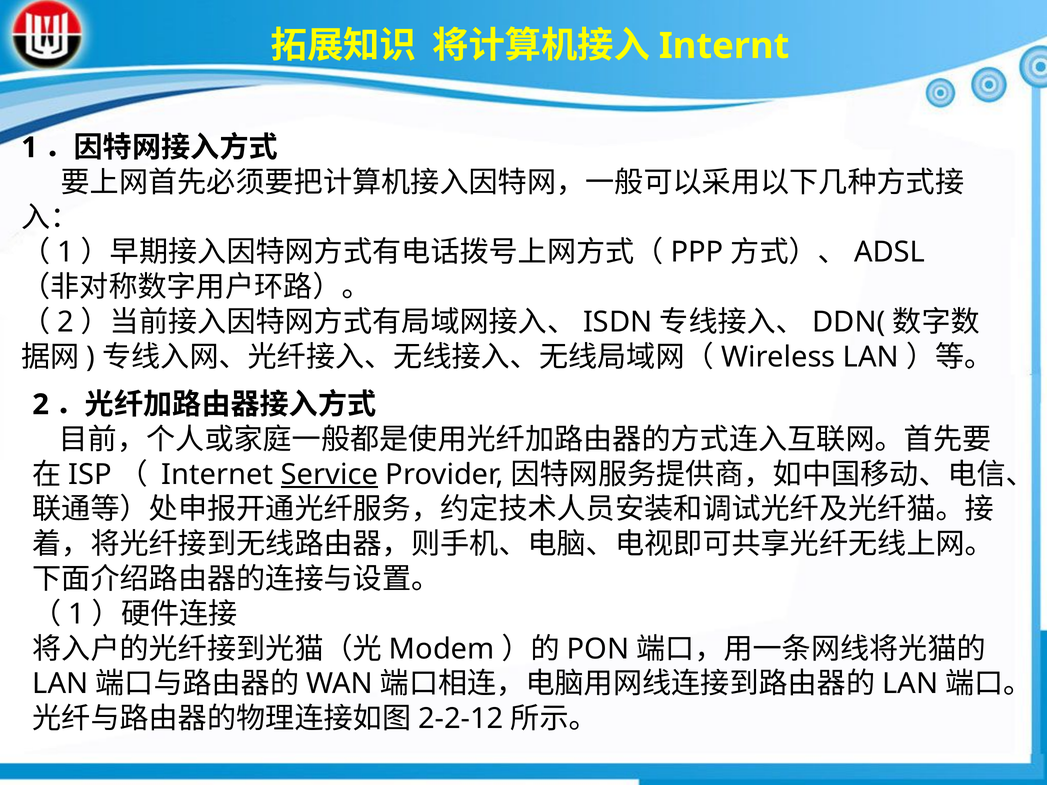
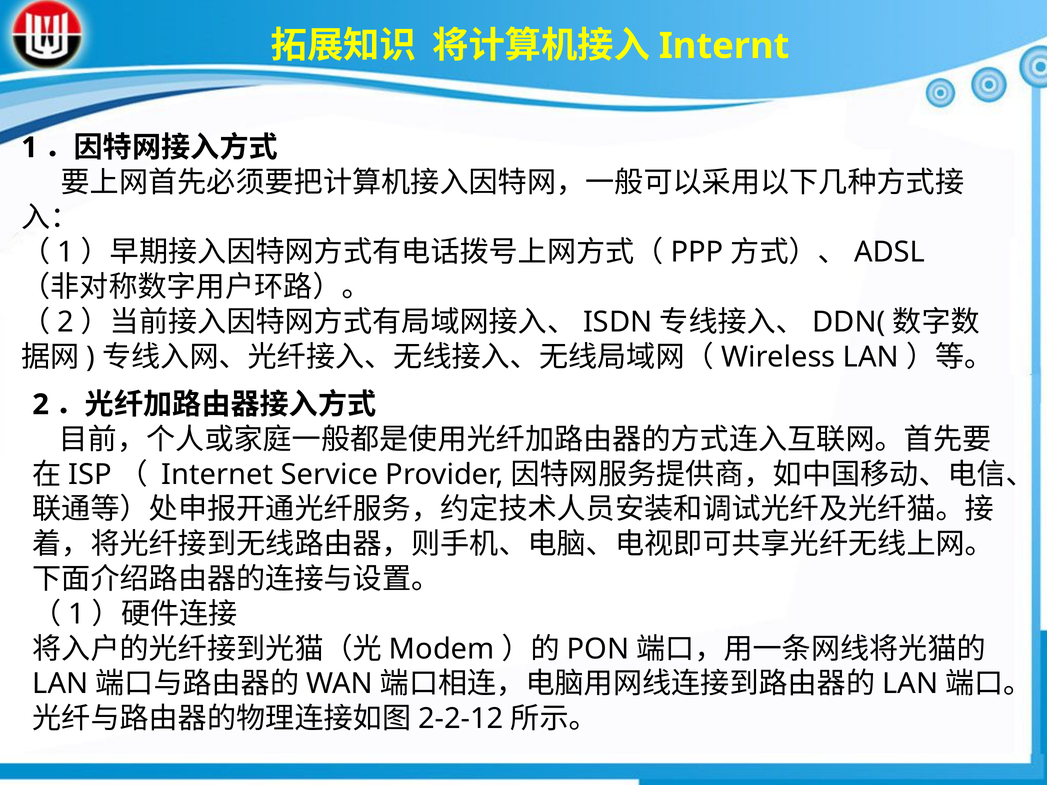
Service underline: present -> none (329, 475)
